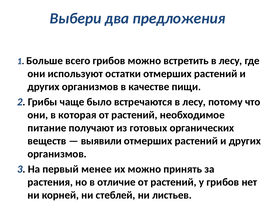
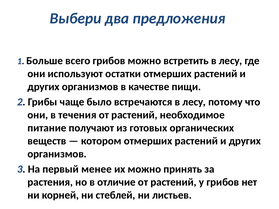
которая: которая -> течения (77, 115)
выявили: выявили -> котором (101, 141)
